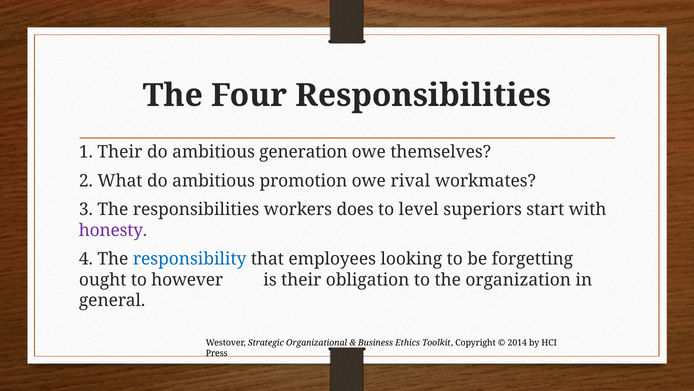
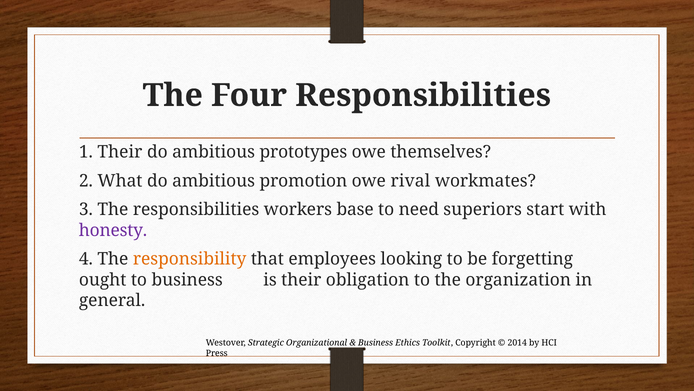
generation: generation -> prototypes (303, 152)
does: does -> base (355, 209)
level: level -> need (419, 209)
responsibility colour: blue -> orange (190, 259)
to however: however -> business (187, 279)
